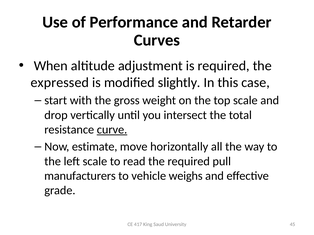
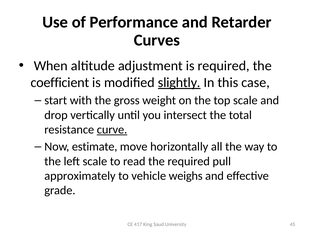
expressed: expressed -> coefficient (60, 83)
slightly underline: none -> present (179, 83)
manufacturers: manufacturers -> approximately (80, 176)
